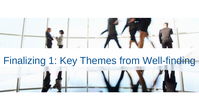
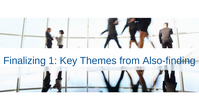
Well-finding: Well-finding -> Also-finding (169, 61)
